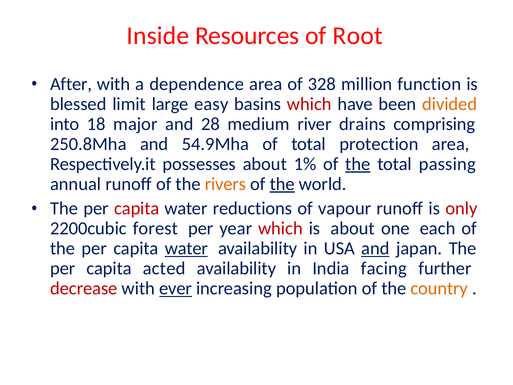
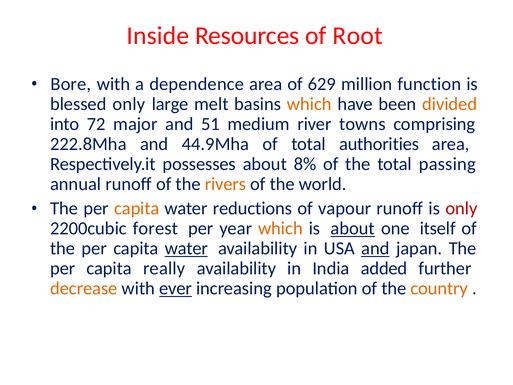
After: After -> Bore (71, 84)
328: 328 -> 629 (322, 84)
blessed limit: limit -> only (129, 104)
easy: easy -> melt (211, 104)
which colour: red -> orange (309, 104)
18: 18 -> 72 (96, 124)
28: 28 -> 51 (210, 124)
drains: drains -> towns (362, 124)
250.8Mha: 250.8Mha -> 222.8Mha (88, 144)
54.9Mha: 54.9Mha -> 44.9Mha (216, 144)
protection: protection -> authorities (379, 144)
1%: 1% -> 8% (305, 164)
the underline: present -> none (358, 164)
the underline: present -> none (282, 184)
capita colour: red -> orange (137, 208)
which colour: red -> orange (280, 228)
about underline: none -> present (353, 228)
each: each -> itself (438, 228)
acted: acted -> really (164, 268)
facing: facing -> added (384, 268)
decrease colour: red -> orange (84, 288)
